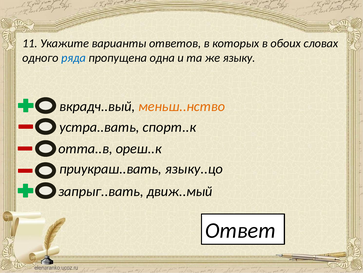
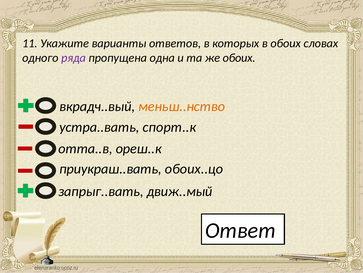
ряда colour: blue -> purple (73, 58)
же языку: языку -> обоих (239, 58)
языку..цо: языку..цо -> обоих..цо (194, 168)
